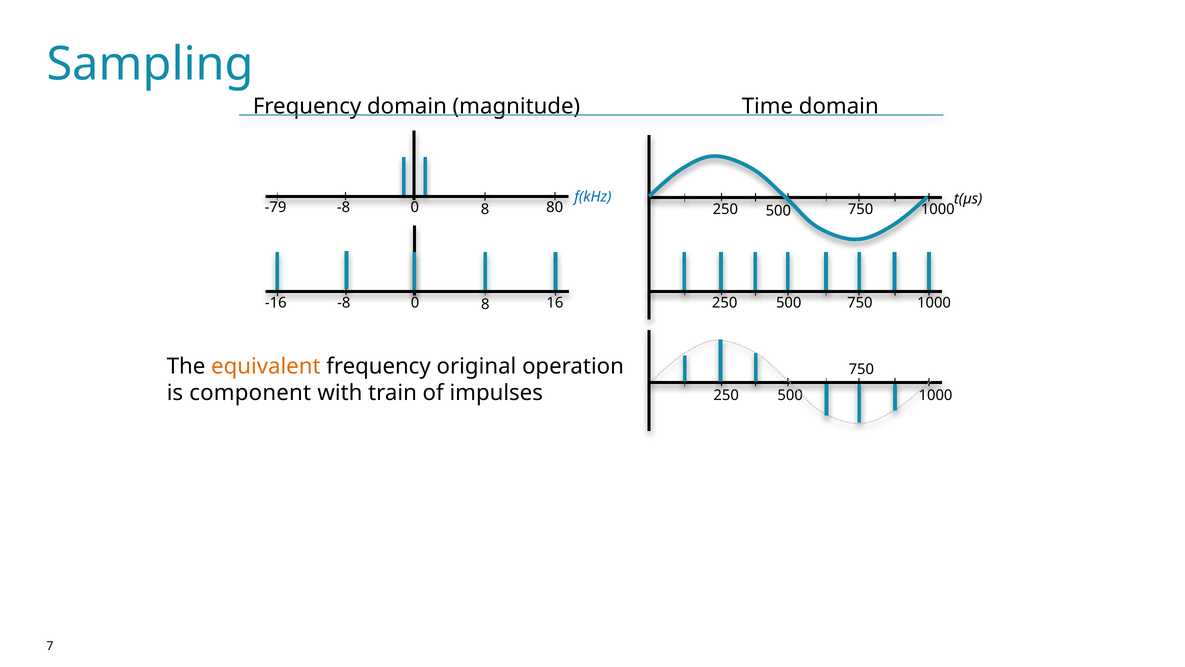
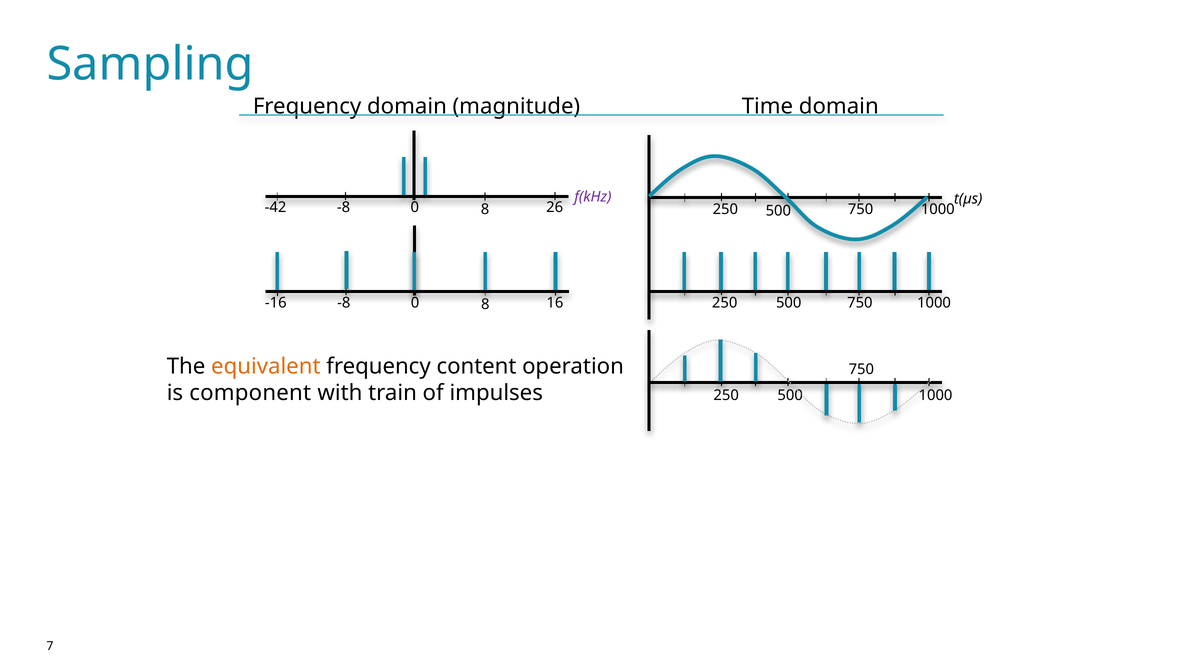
f(kHz colour: blue -> purple (593, 197)
-79: -79 -> -42 (276, 208)
80: 80 -> 26 (555, 208)
original: original -> content (476, 366)
